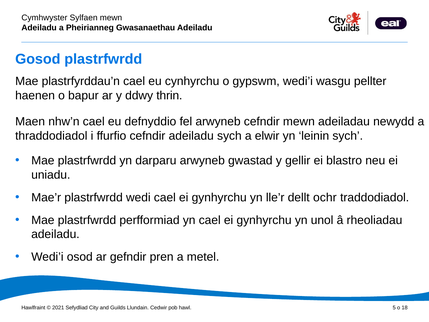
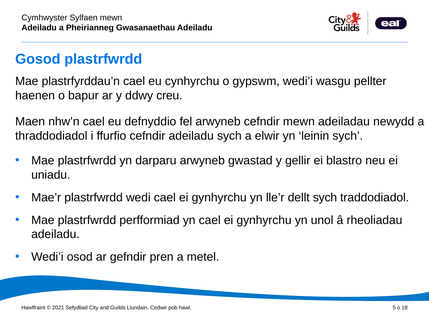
thrin: thrin -> creu (169, 95)
dellt ochr: ochr -> sych (325, 197)
